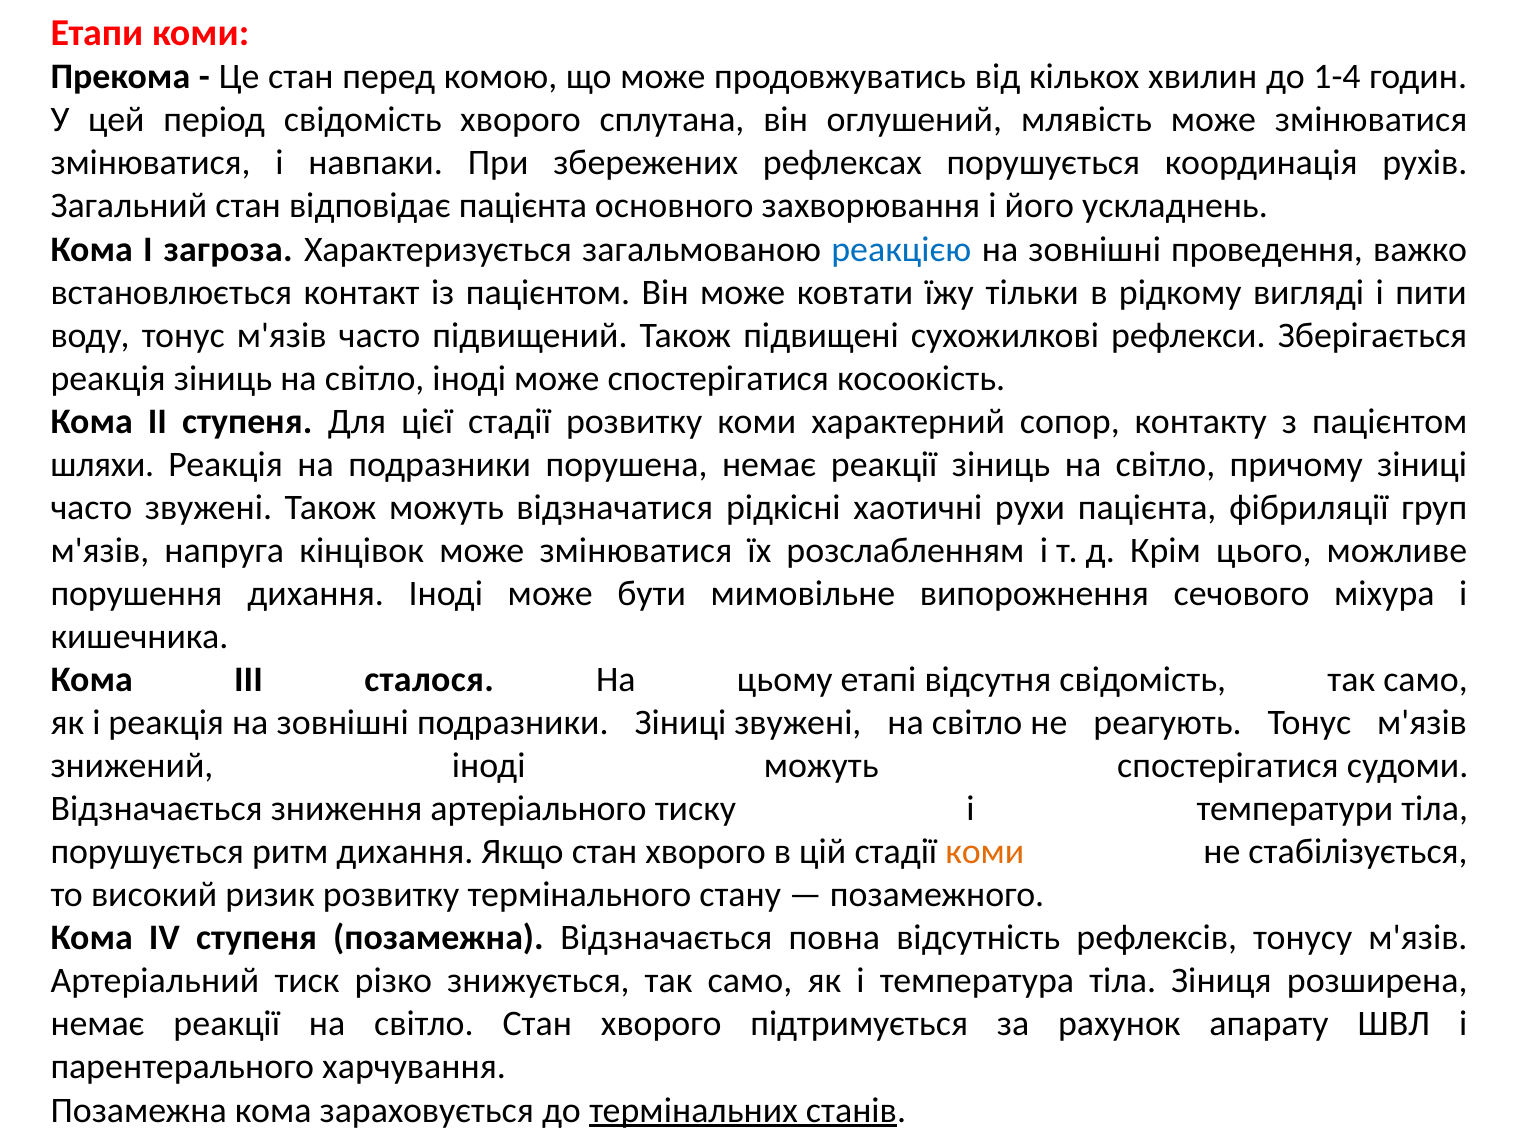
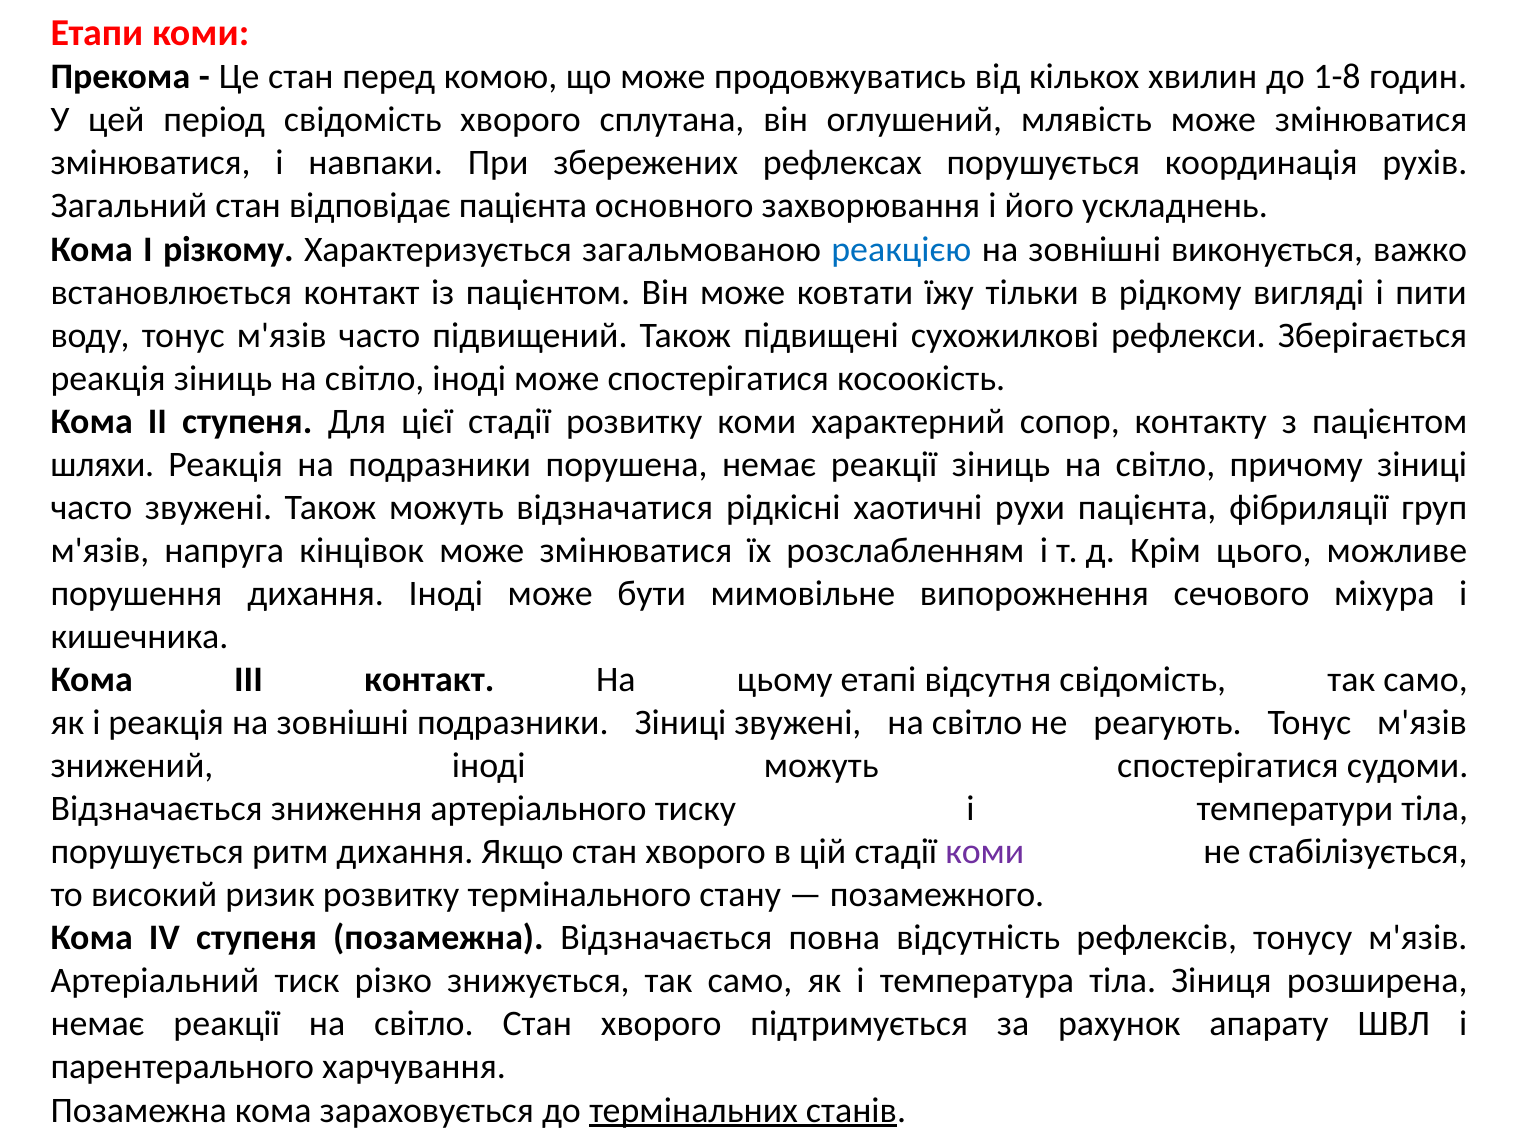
1-4: 1-4 -> 1-8 (1337, 77)
загроза: загроза -> різкому (228, 249)
проведення: проведення -> виконується (1267, 249)
III сталося: сталося -> контакт (429, 680)
коми colour: orange -> purple (985, 852)
